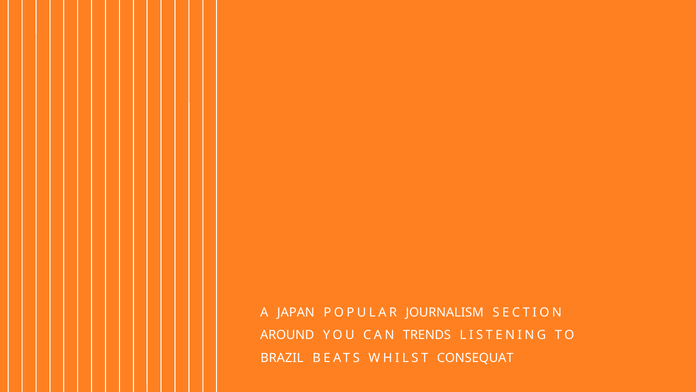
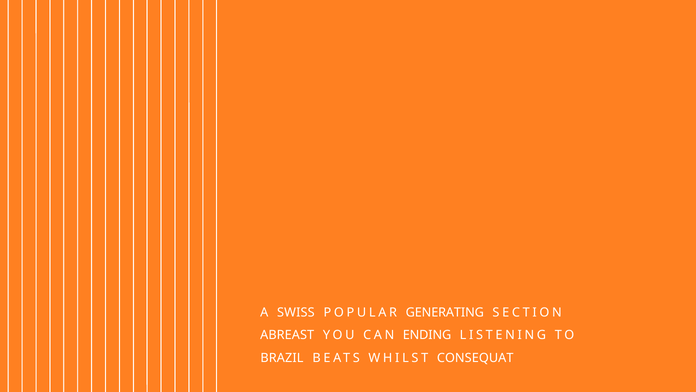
JAPAN: JAPAN -> SWISS (296, 312)
JOURNALISM: JOURNALISM -> GENERATING (445, 312)
AROUND: AROUND -> ABREAST (287, 335)
TRENDS: TRENDS -> ENDING (427, 335)
